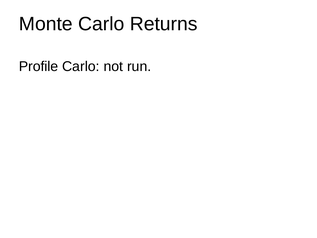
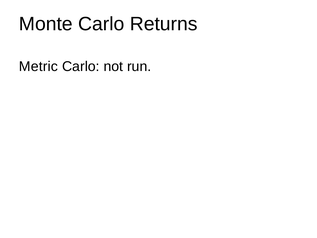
Profile: Profile -> Metric (38, 66)
